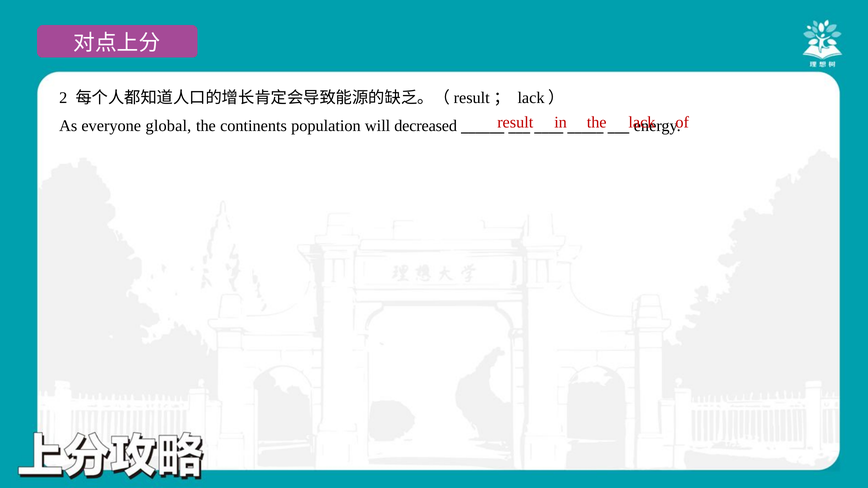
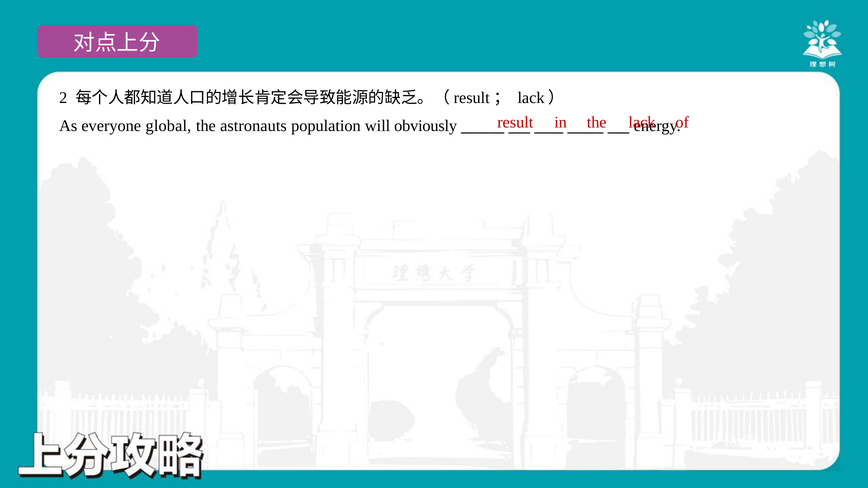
continents: continents -> astronauts (253, 126)
decreased: decreased -> obviously (426, 126)
